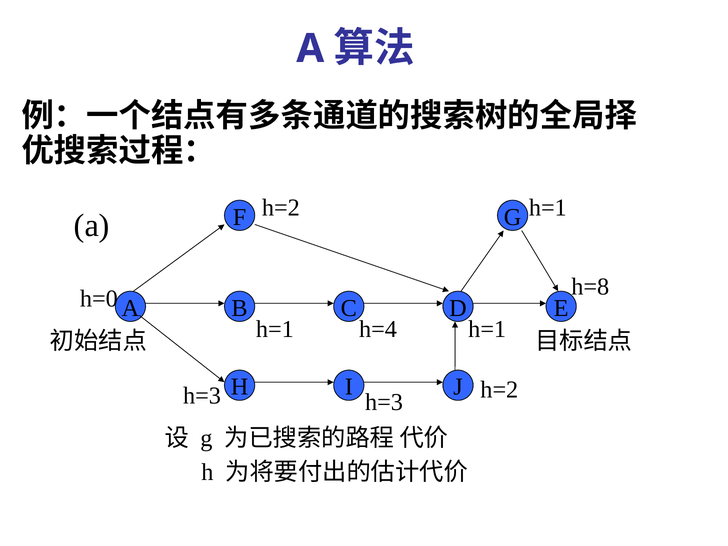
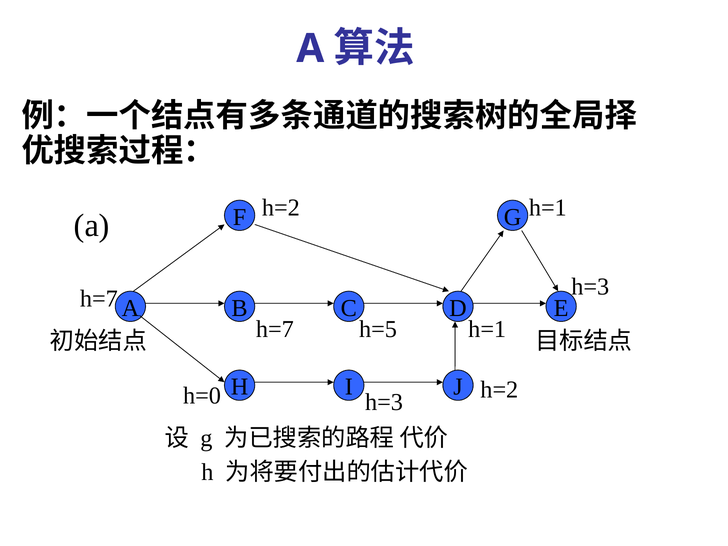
h=8: h=8 -> h=3 (590, 287)
h=0: h=0 -> h=7 (99, 299)
h=1: h=1 -> h=7 (275, 329)
h=4: h=4 -> h=5 (378, 329)
h=3: h=3 -> h=0 (202, 396)
